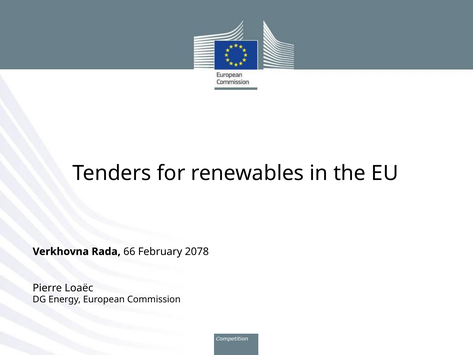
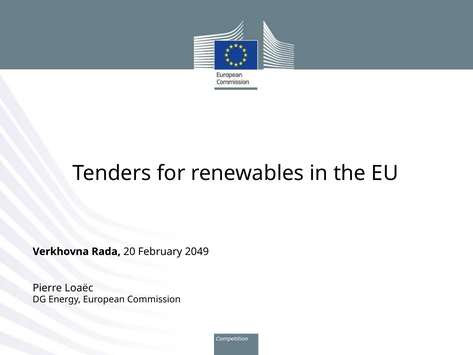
66: 66 -> 20 (129, 251)
2078: 2078 -> 2049 (197, 251)
